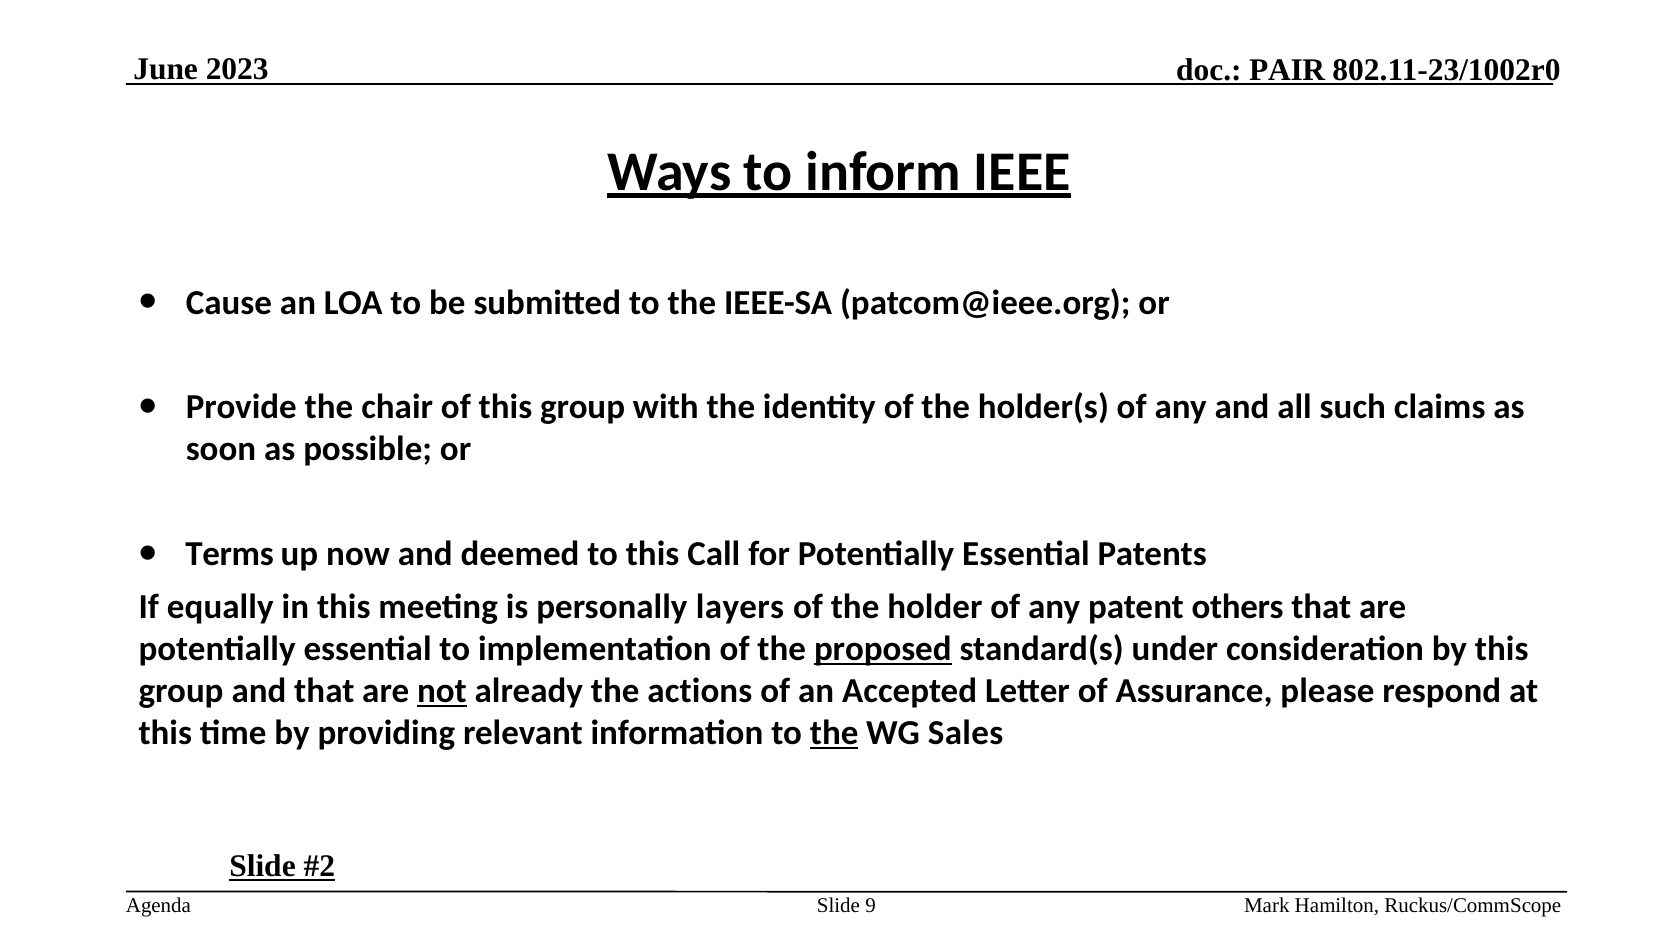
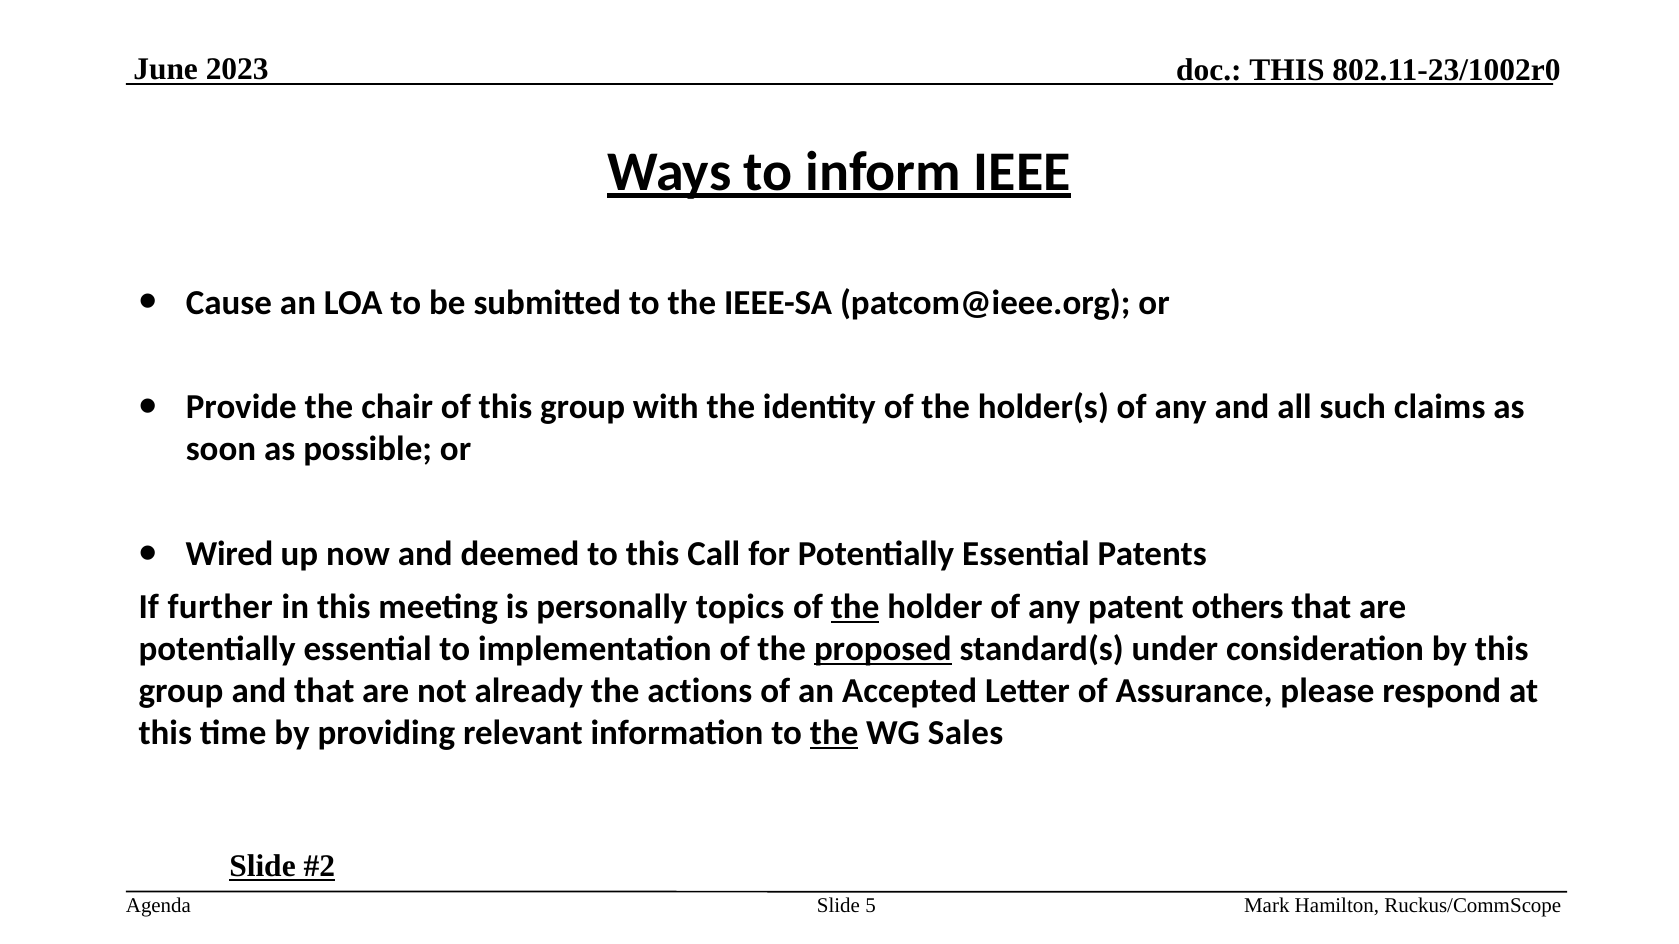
PAIR: PAIR -> THIS (1287, 70)
Terms: Terms -> Wired (230, 555)
equally: equally -> further (220, 607)
layers: layers -> topics (740, 607)
the underline: none -> present (855, 607)
not underline: present -> none (442, 691)
9: 9 -> 5 (870, 906)
